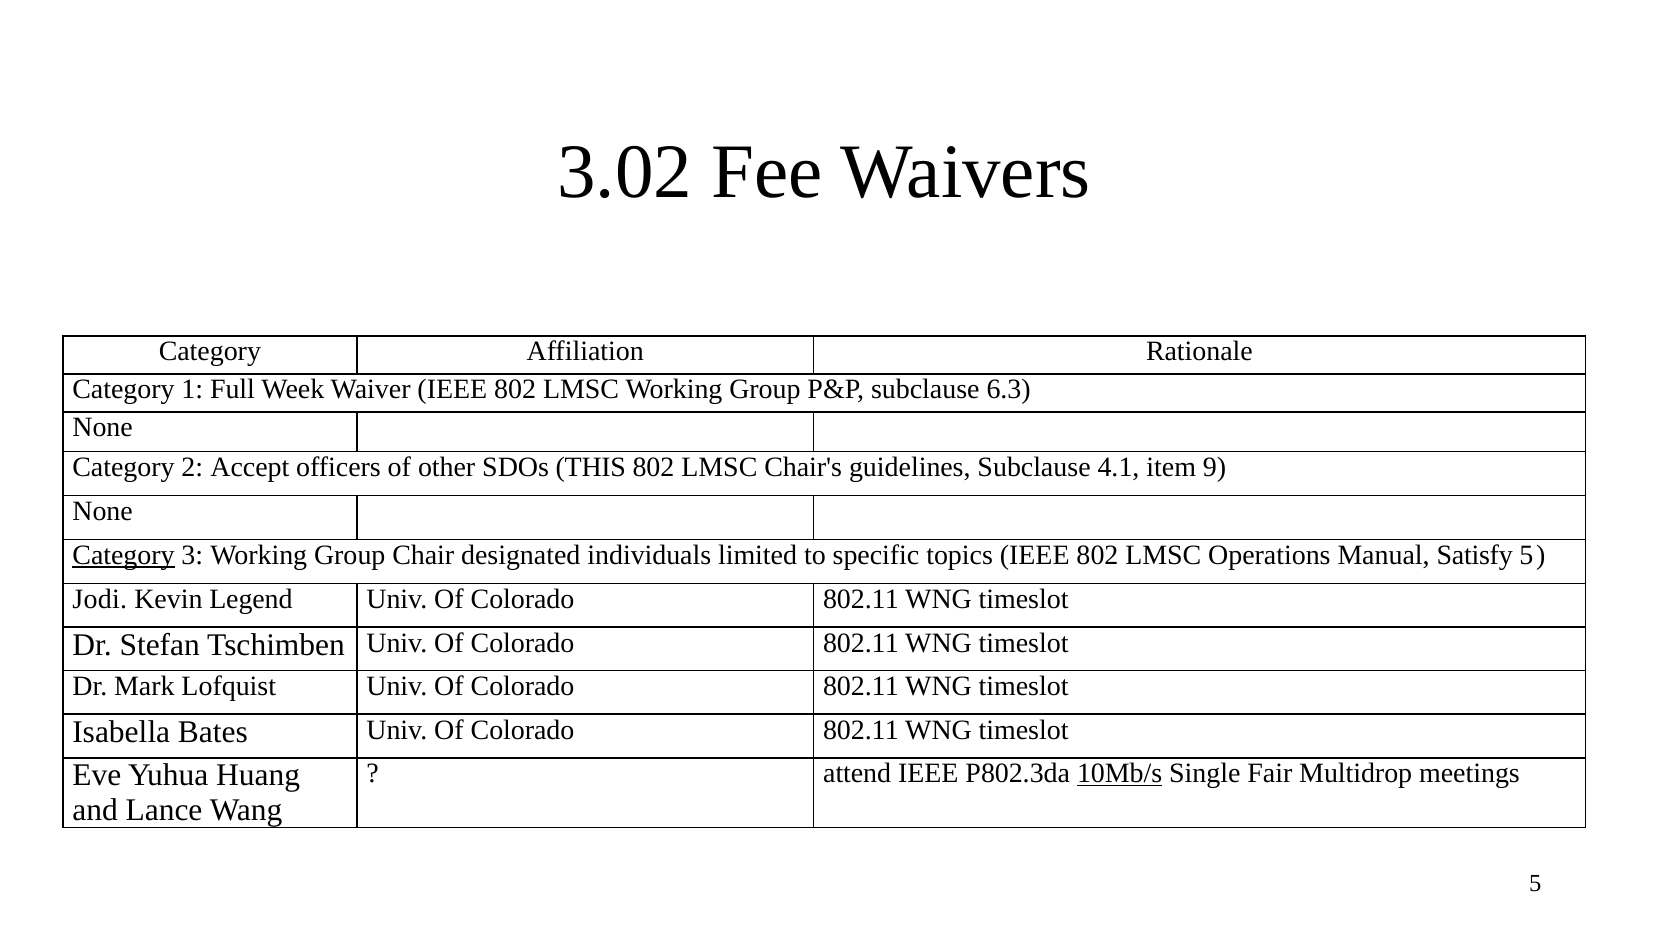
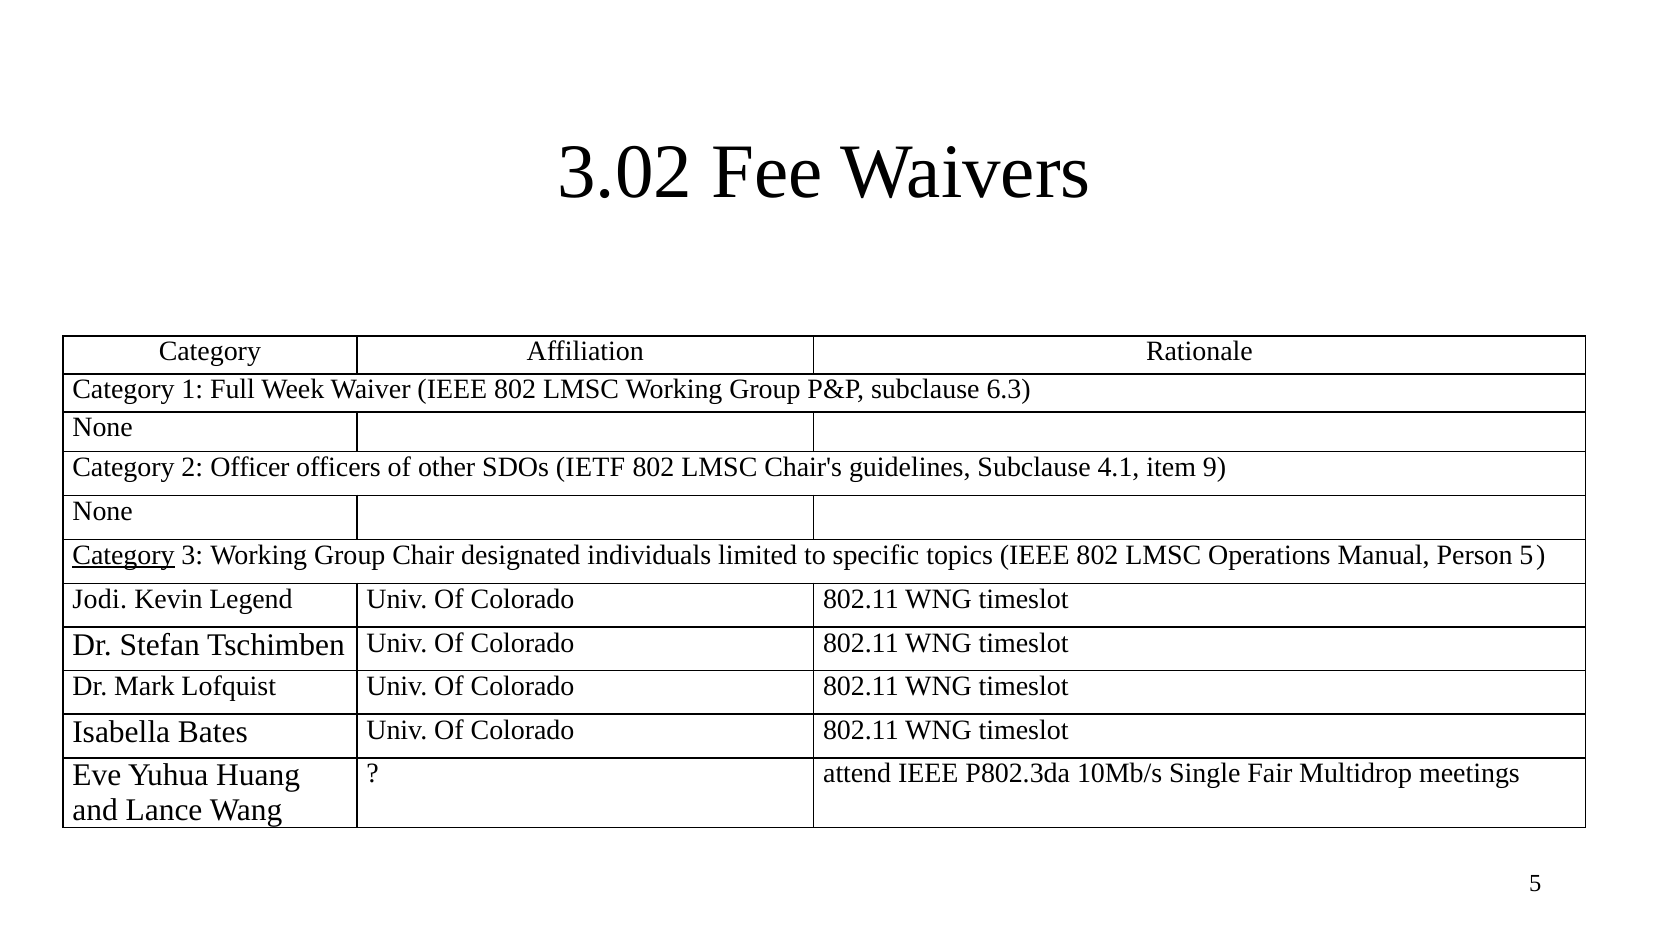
Accept: Accept -> Officer (250, 467)
THIS: THIS -> IETF (591, 467)
Satisfy: Satisfy -> Person (1475, 555)
10Mb/s underline: present -> none (1120, 774)
